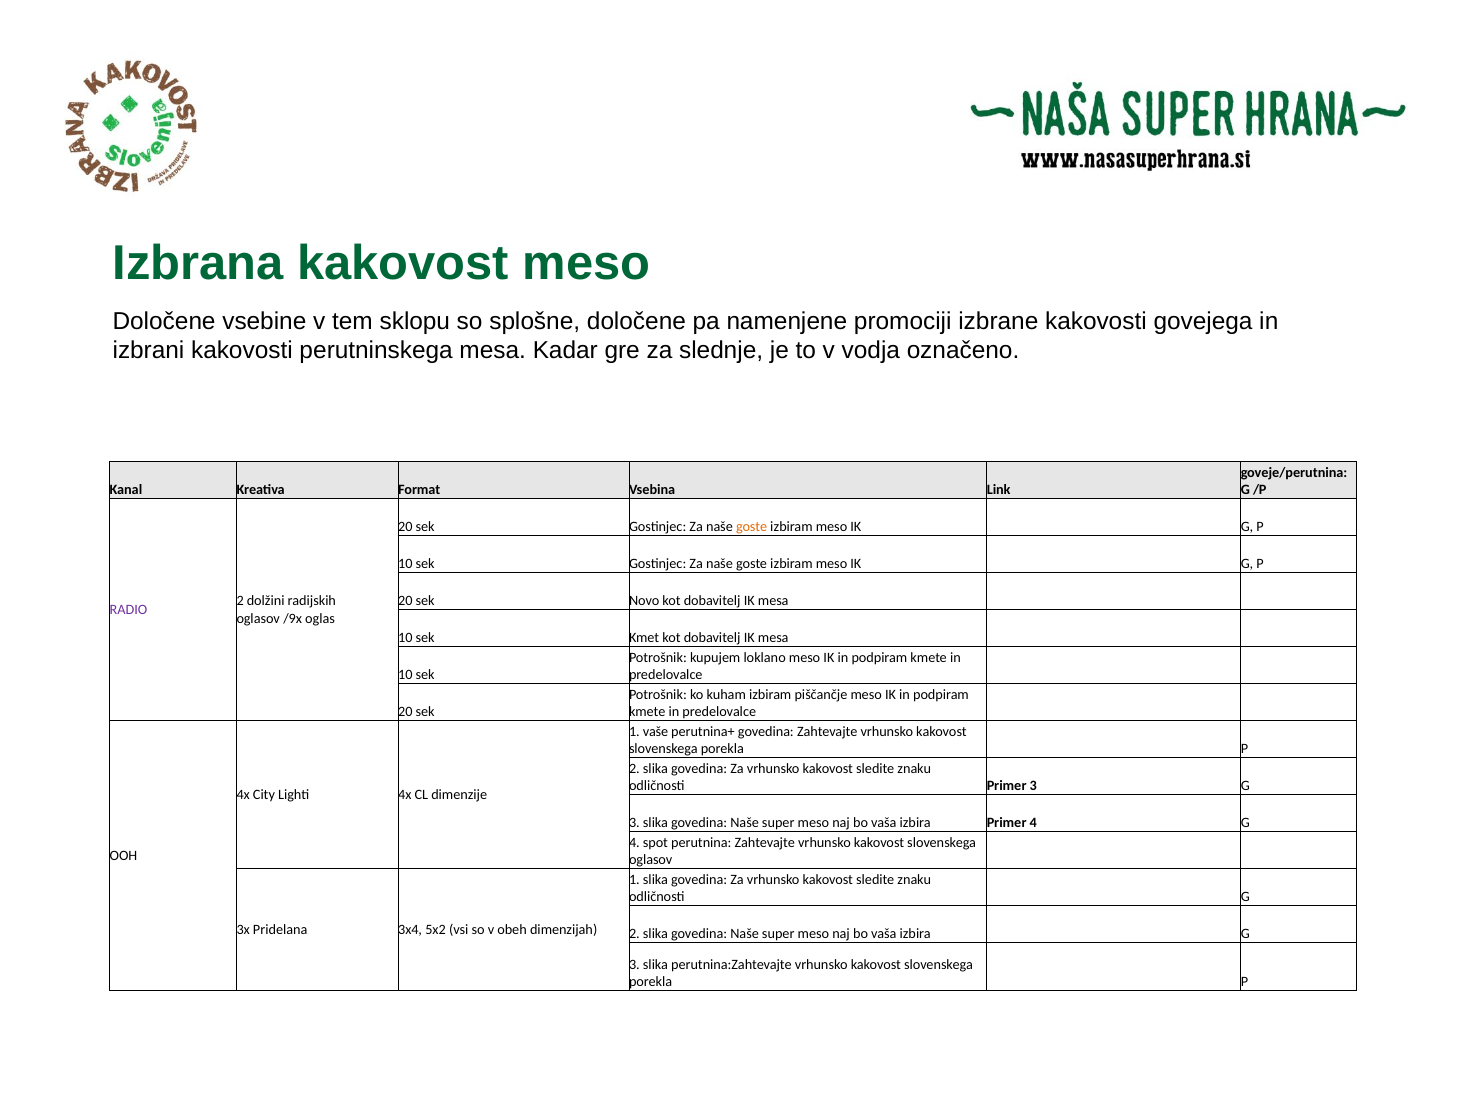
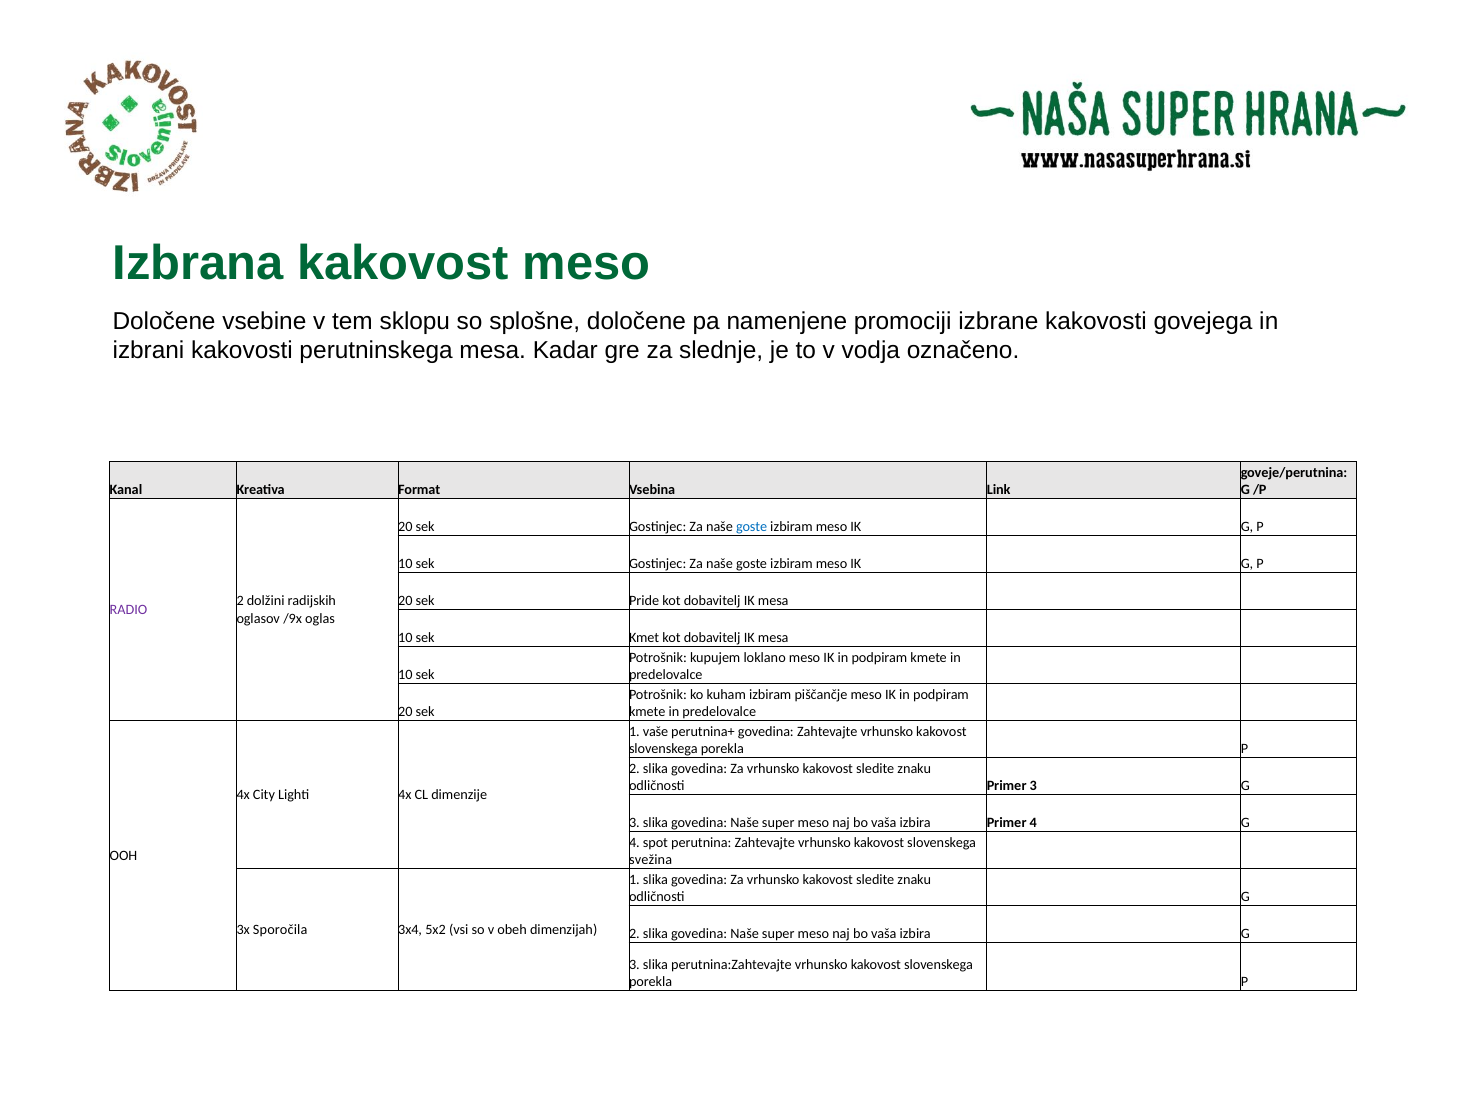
goste colour: orange -> blue (752, 528)
Novo: Novo -> Pride (644, 601)
oglasov: oglasov -> svežina (651, 860)
Pridelana: Pridelana -> Sporočila (280, 930)
